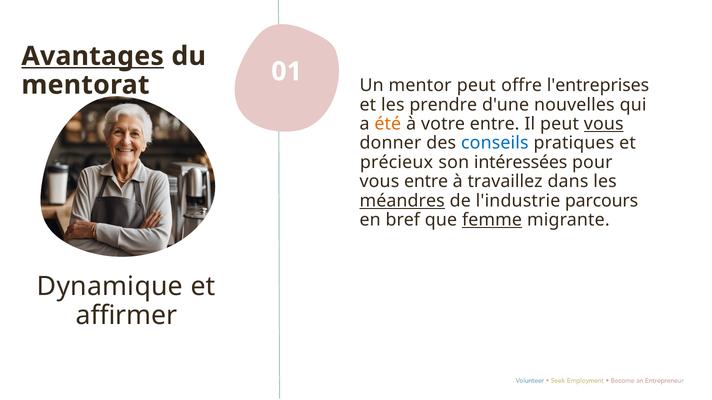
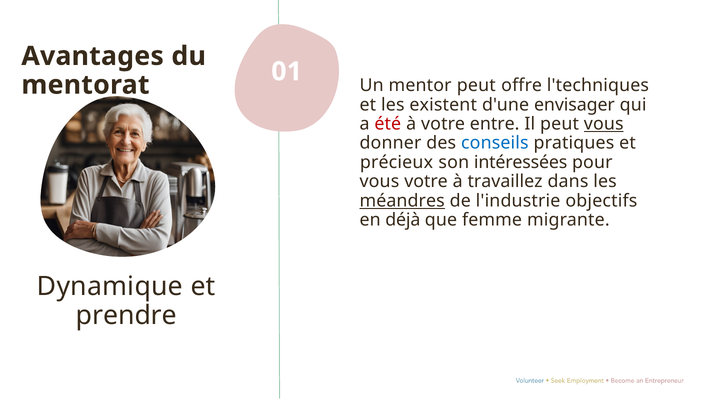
Avantages underline: present -> none (93, 56)
l'entreprises: l'entreprises -> l'techniques (598, 86)
prendre: prendre -> existent (443, 105)
nouvelles: nouvelles -> envisager (574, 105)
été colour: orange -> red (388, 124)
vous entre: entre -> votre (426, 182)
parcours: parcours -> objectifs (601, 201)
bref: bref -> déjà (403, 220)
femme underline: present -> none (492, 220)
affirmer: affirmer -> prendre (126, 316)
